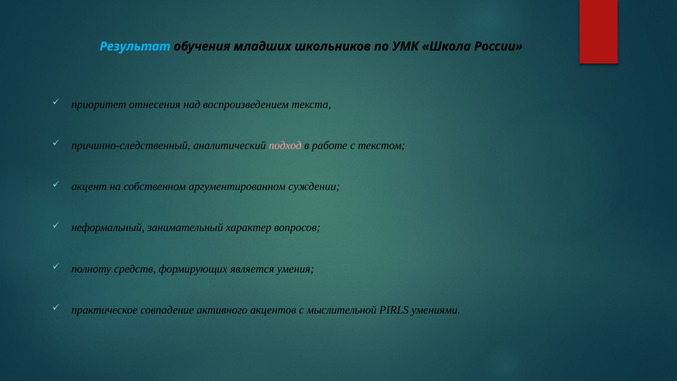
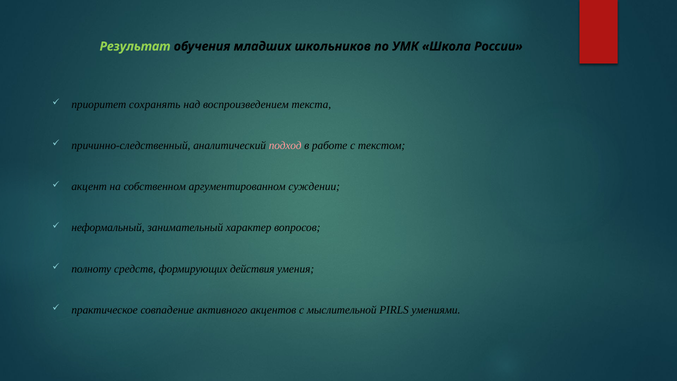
Результат colour: light blue -> light green (135, 46)
отнесения: отнесения -> сохранять (155, 104)
является: является -> действия (252, 269)
